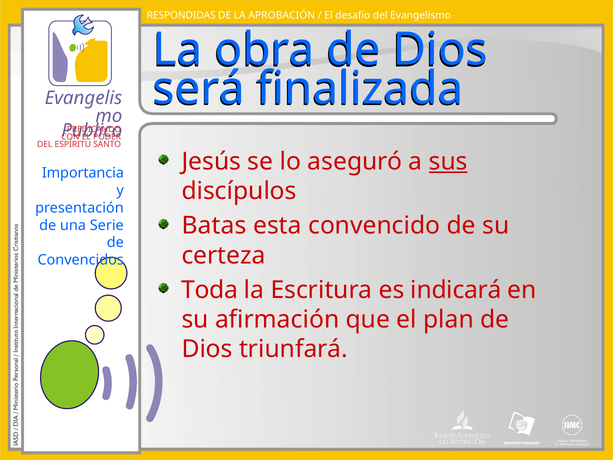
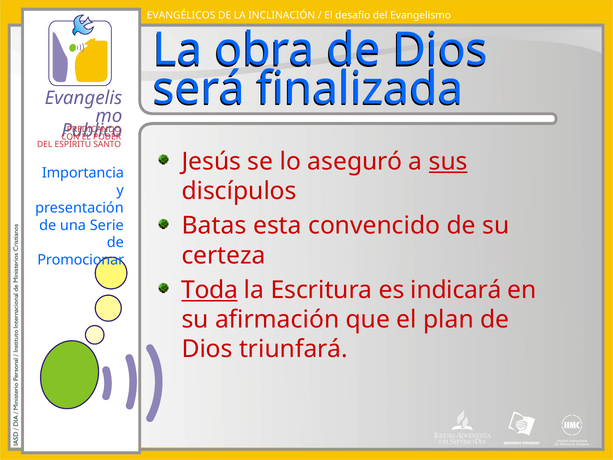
RESPONDIDAS: RESPONDIDAS -> EVANGÉLICOS (181, 15)
APROBACIÓN: APROBACIÓN -> INCLINACIÓN (282, 15)
Convencidos: Convencidos -> Promocionar (81, 260)
Toda underline: none -> present (210, 290)
